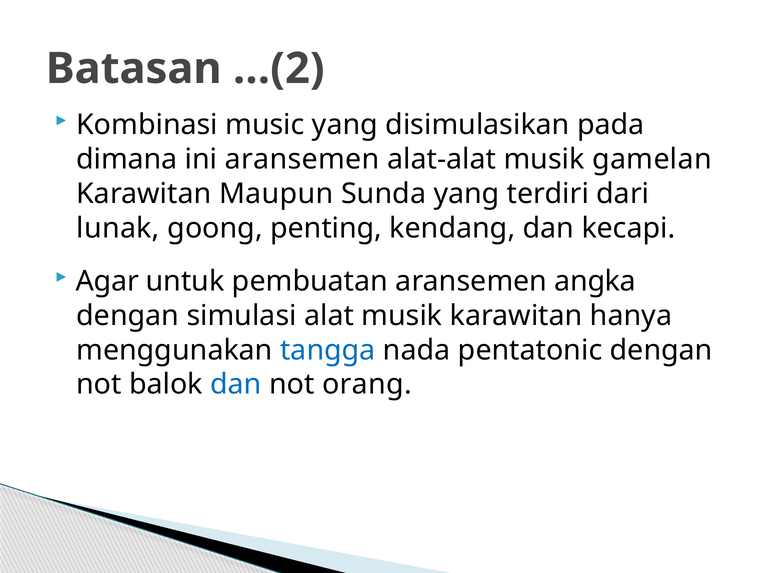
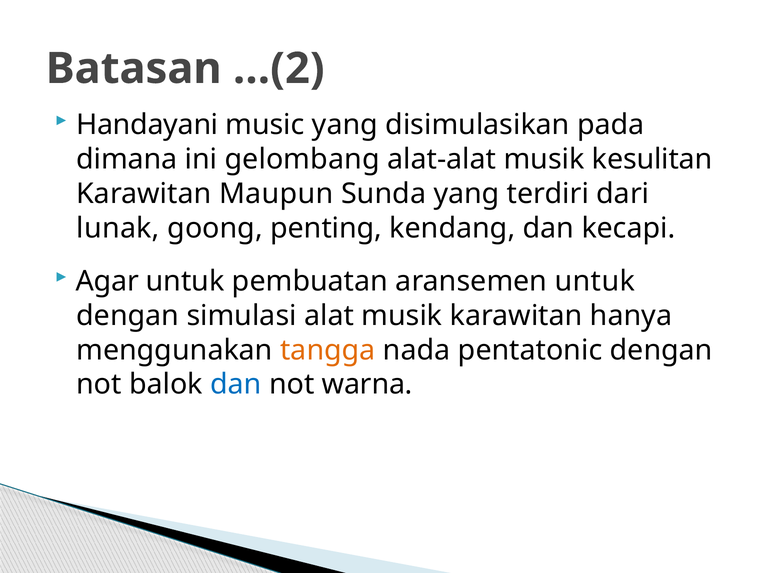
Kombinasi: Kombinasi -> Handayani (147, 125)
ini aransemen: aransemen -> gelombang (302, 159)
gamelan: gamelan -> kesulitan (652, 159)
aransemen angka: angka -> untuk (595, 281)
tangga colour: blue -> orange (328, 350)
orang: orang -> warna (367, 384)
